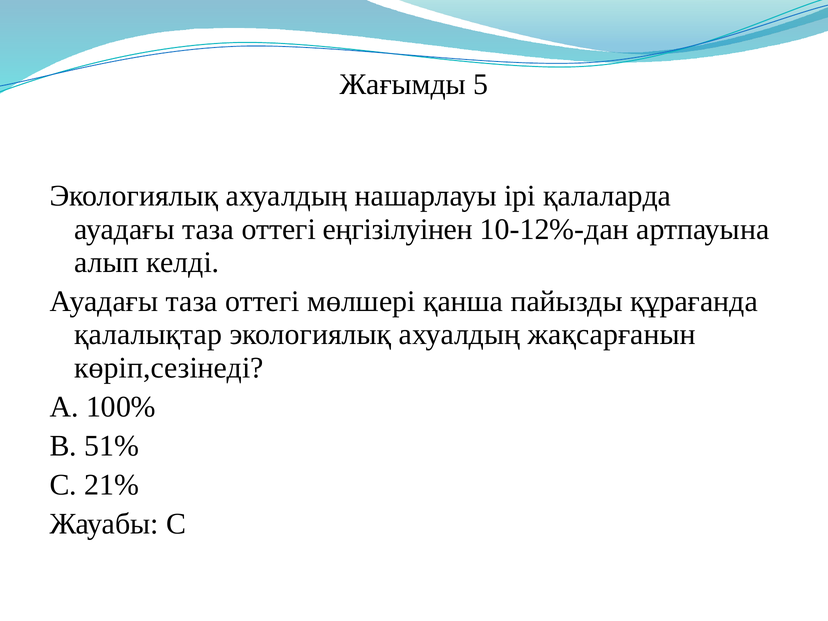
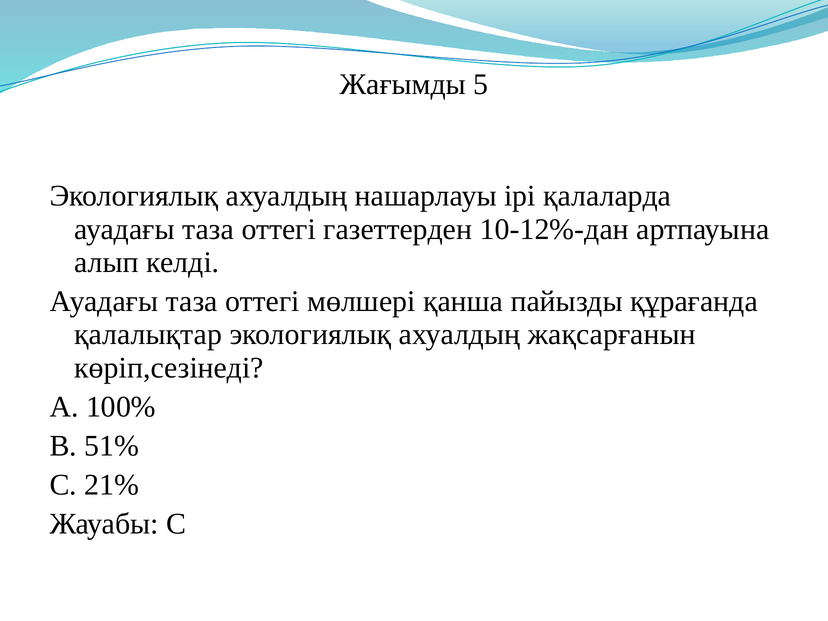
еңгізілуінен: еңгізілуінен -> газеттерден (398, 229)
